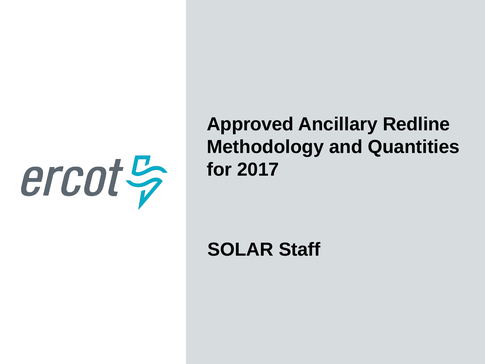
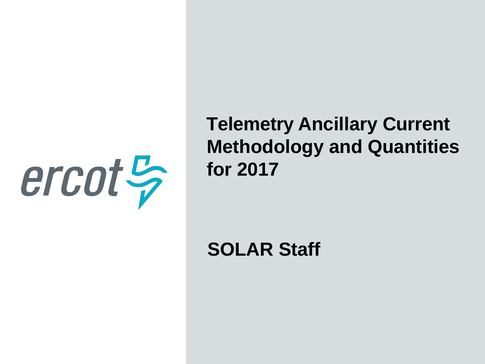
Approved: Approved -> Telemetry (250, 124)
Redline: Redline -> Current (416, 124)
